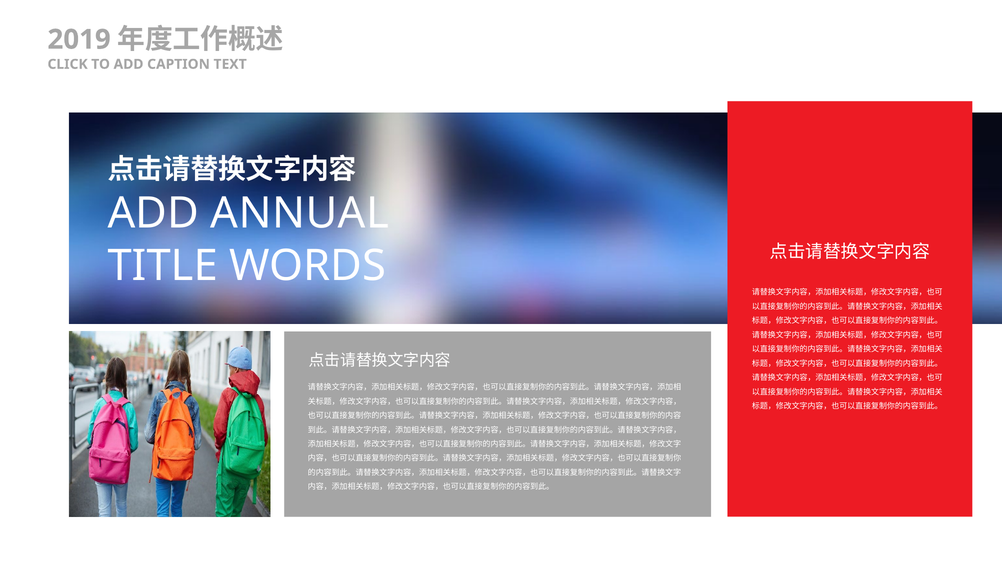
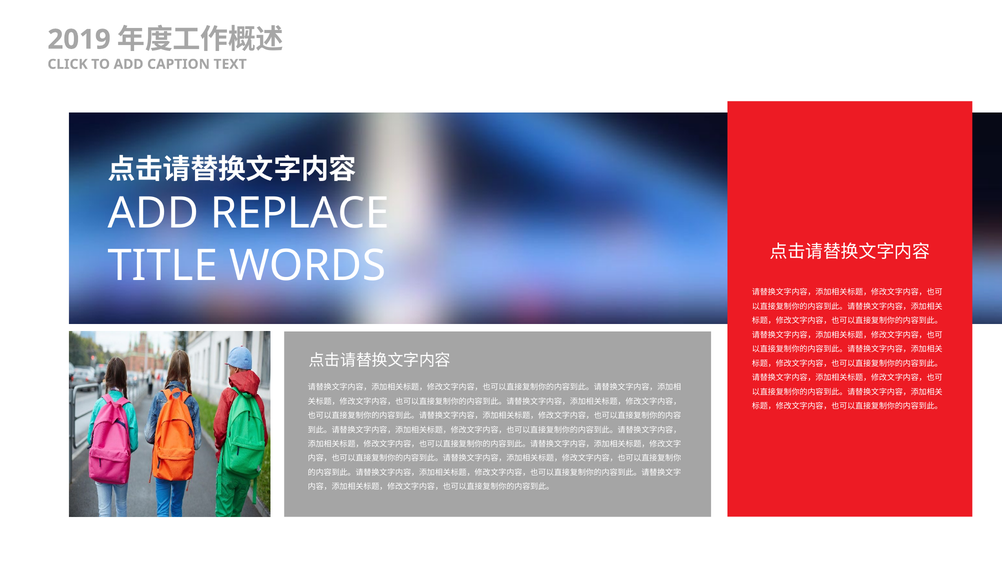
ANNUAL: ANNUAL -> REPLACE (300, 213)
